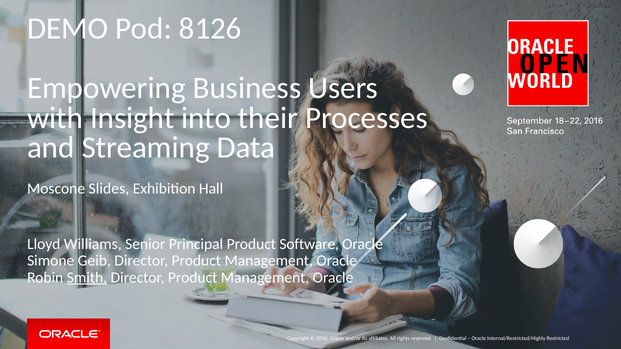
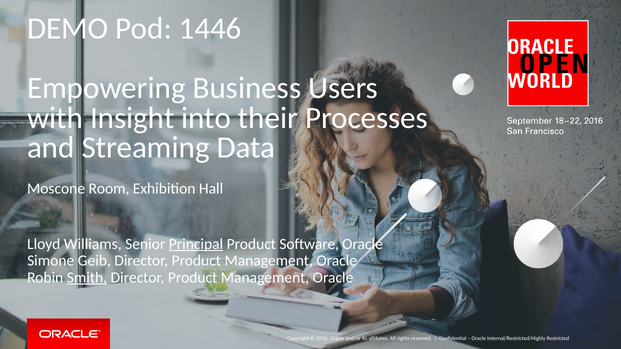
8126: 8126 -> 1446 (210, 29)
Slides: Slides -> Room (109, 189)
Principal underline: none -> present (196, 244)
